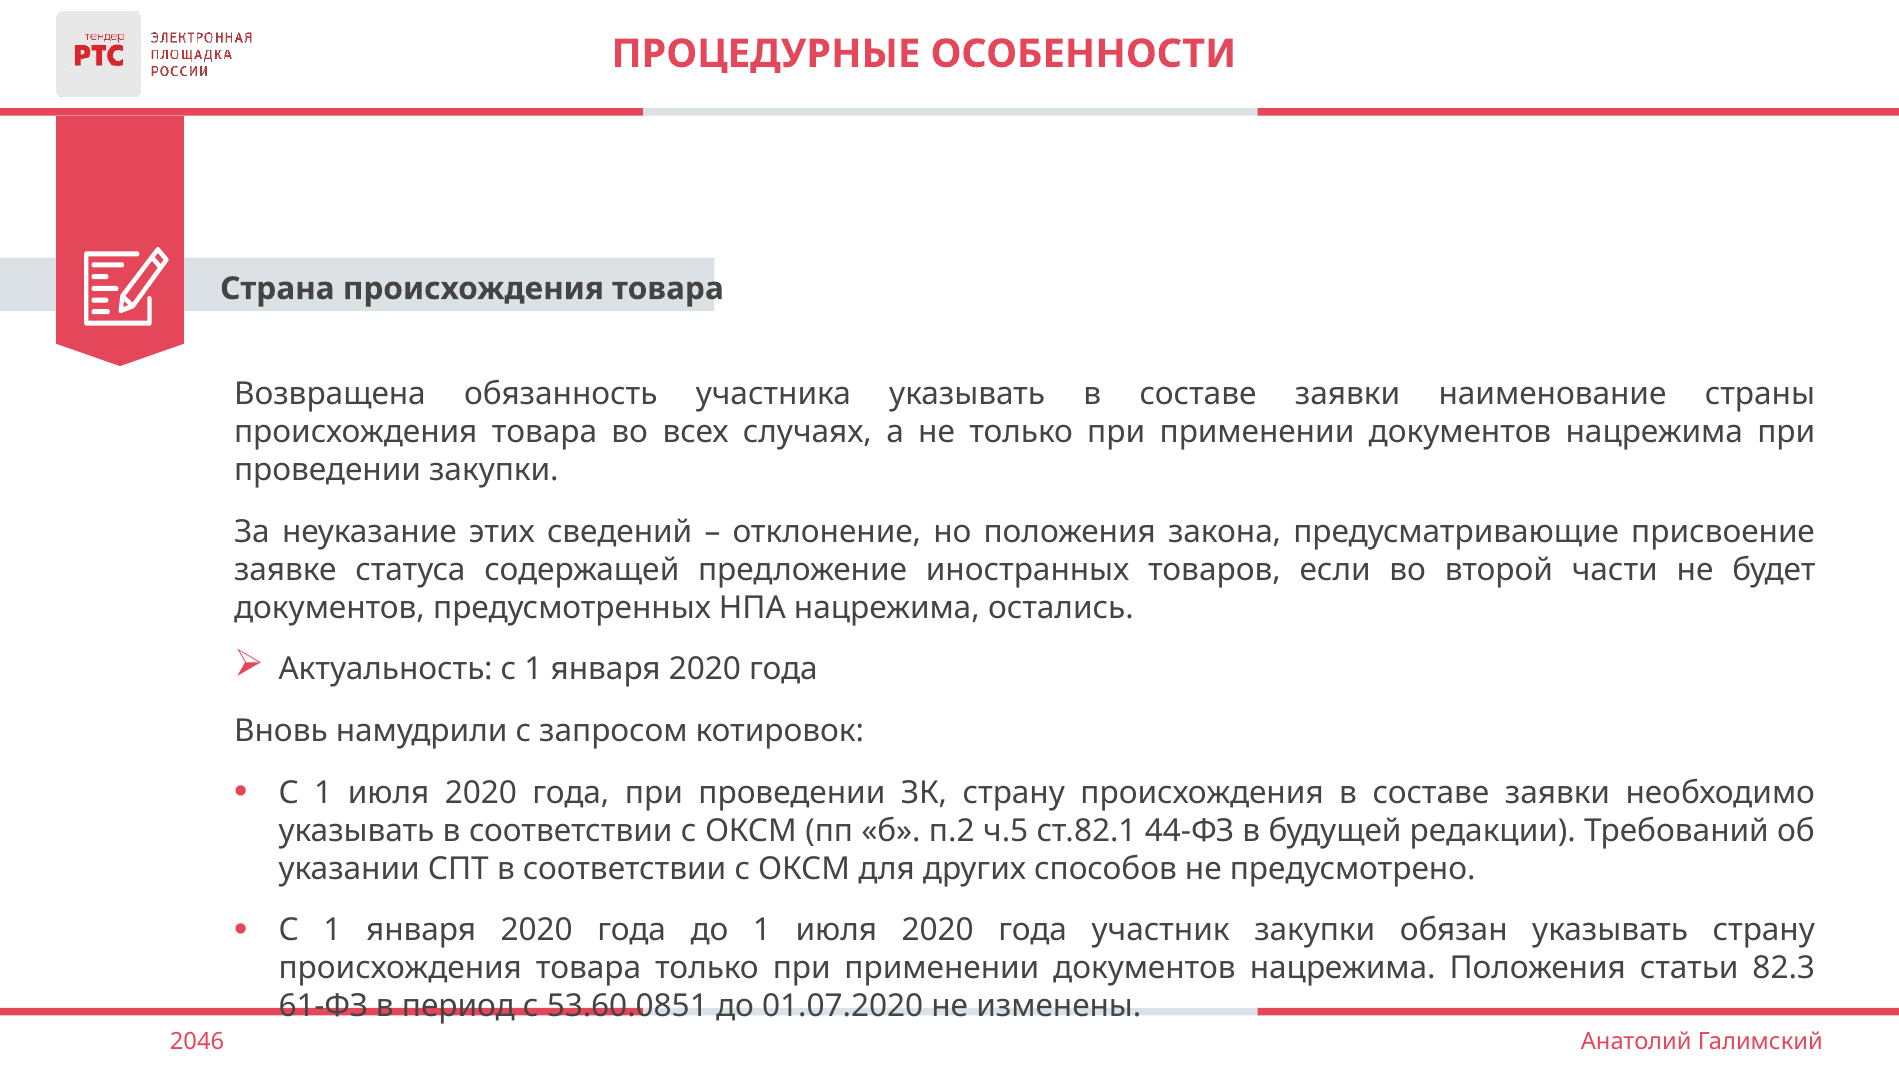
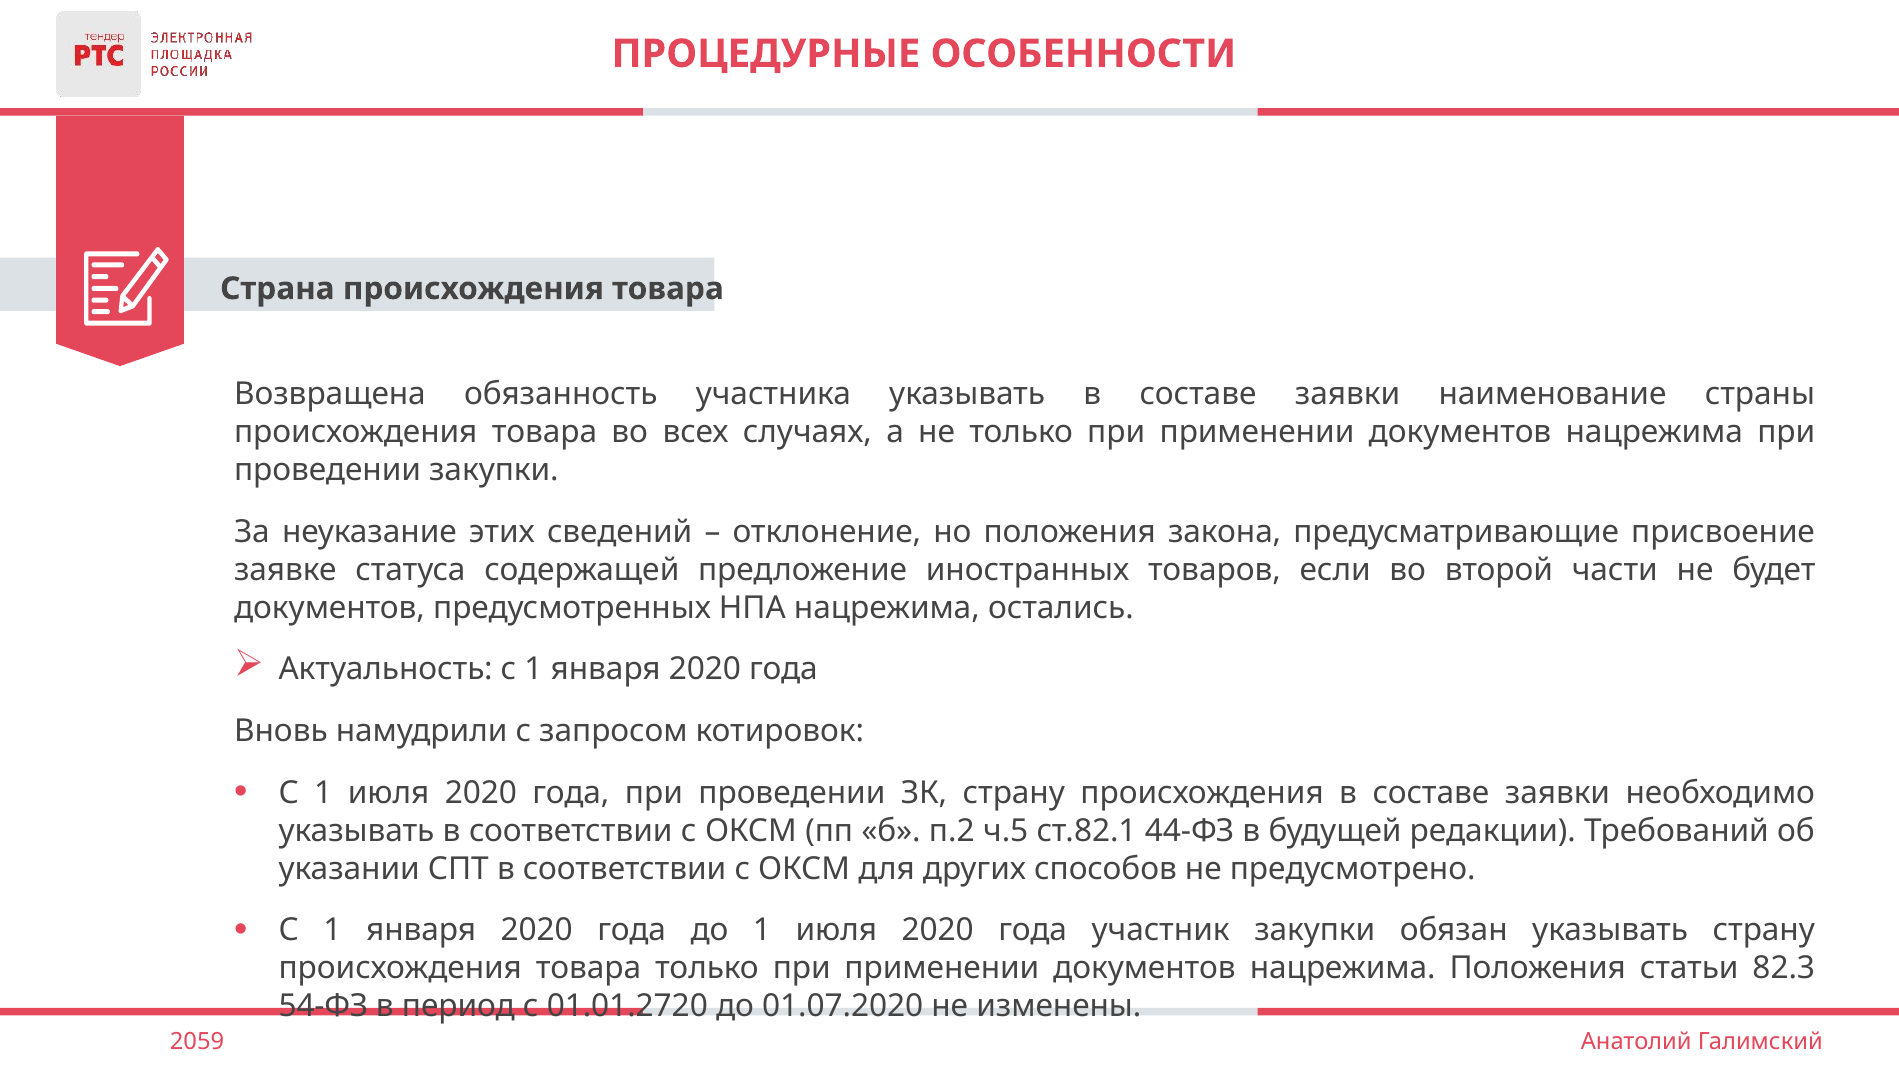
61-ФЗ: 61-ФЗ -> 54-ФЗ (323, 1006)
53.60.0851: 53.60.0851 -> 01.01.2720 (627, 1006)
2046: 2046 -> 2059 (197, 1042)
